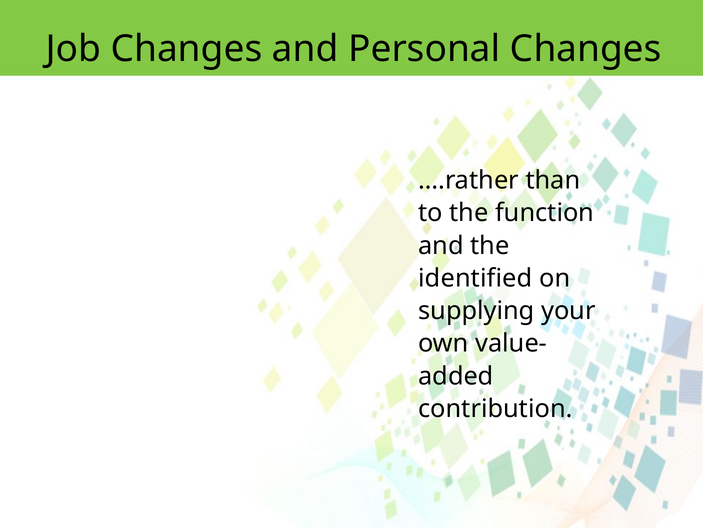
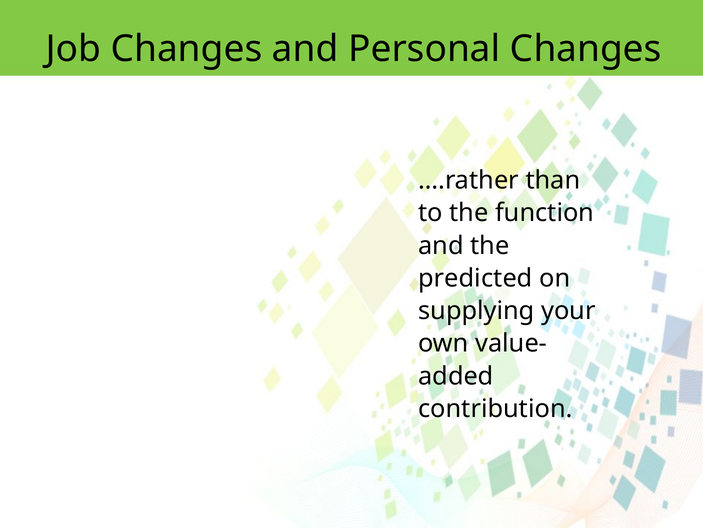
identified: identified -> predicted (475, 278)
